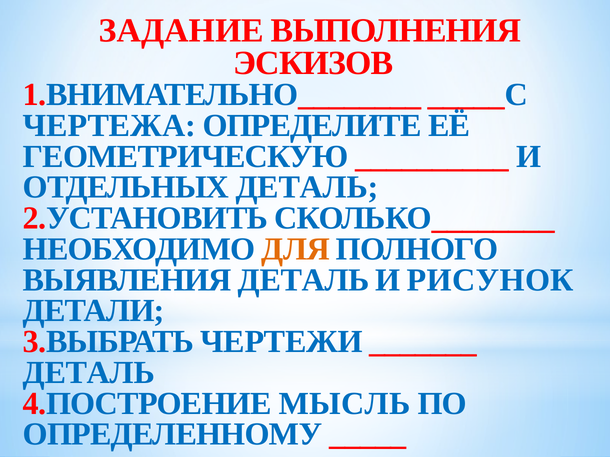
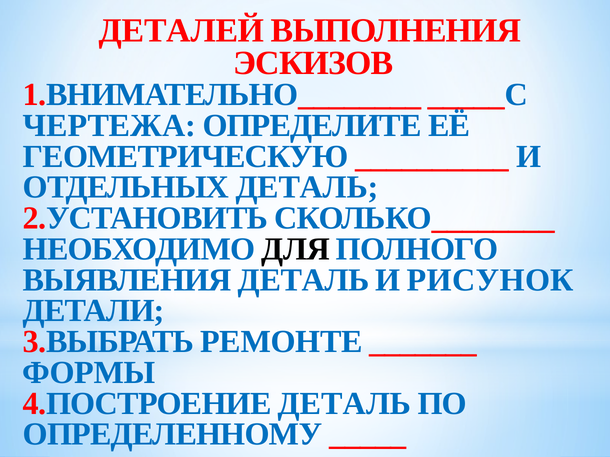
ЗАДАНИЕ: ЗАДАНИЕ -> ДЕТАЛЕЙ (182, 30)
ДЛЯ colour: orange -> black (296, 249)
ЧЕРТЕЖИ: ЧЕРТЕЖИ -> РЕМОНТЕ (281, 342)
ДЕТАЛЬ: ДЕТАЛЬ -> ФОРМЫ (89, 373)
4.ПОСТРОЕНИЕ МЫСЛЬ: МЫСЛЬ -> ДЕТАЛЬ (345, 404)
